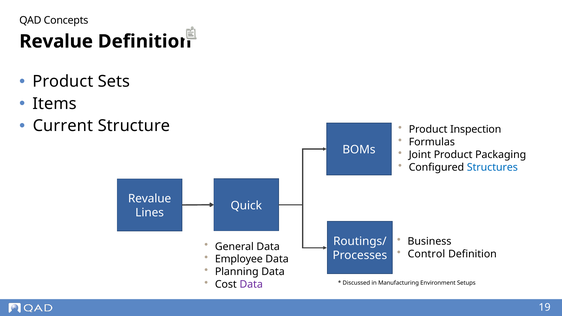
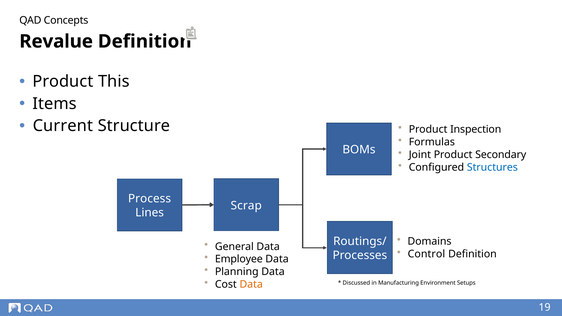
Sets: Sets -> This (114, 82)
Packaging: Packaging -> Secondary (501, 155)
Revalue: Revalue -> Process (150, 199)
Quick: Quick -> Scrap (246, 206)
Business: Business -> Domains (430, 241)
Data colour: purple -> orange (251, 285)
